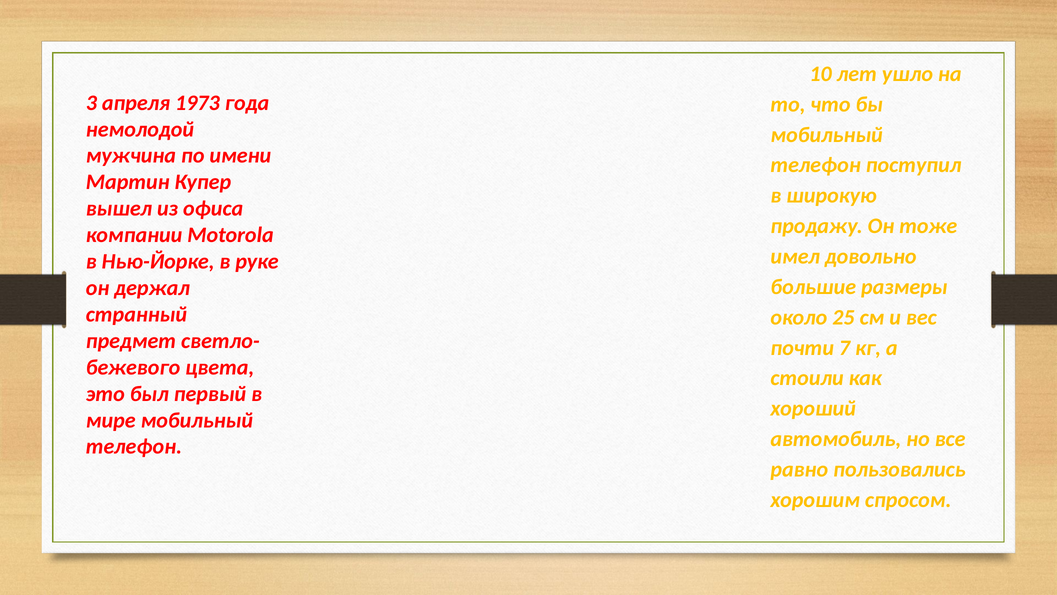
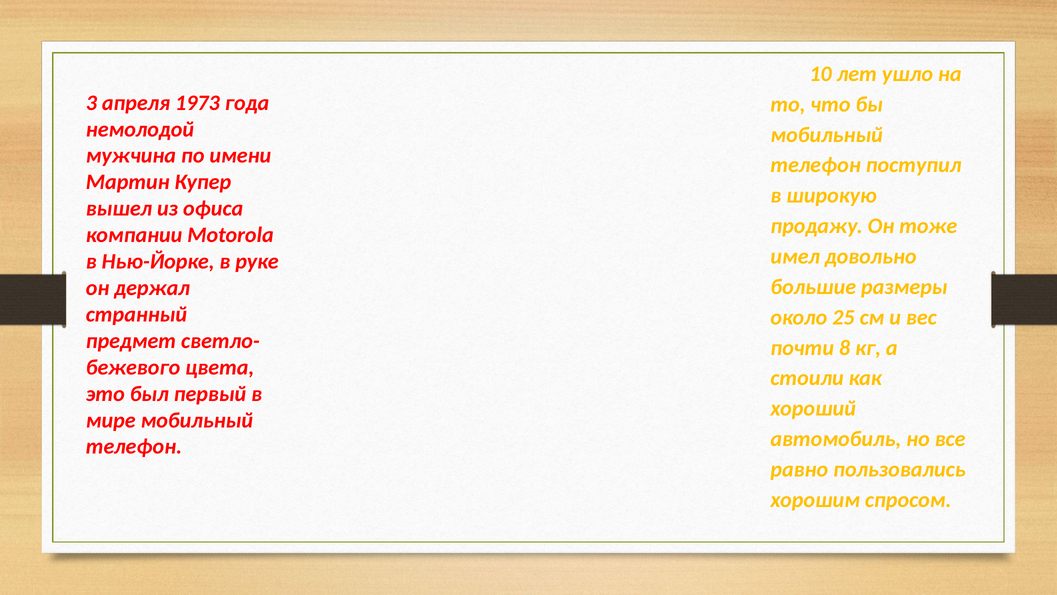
7: 7 -> 8 (845, 347)
